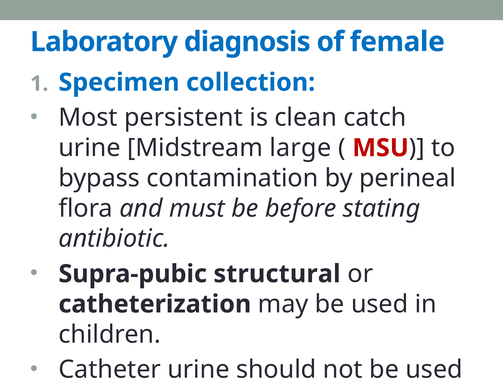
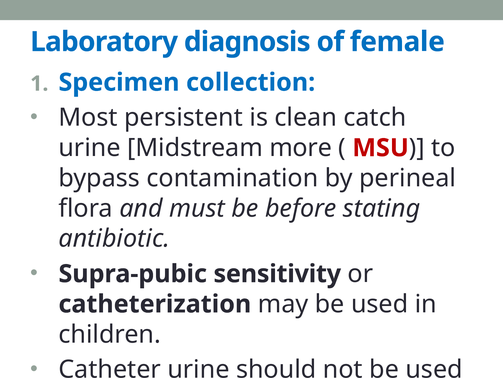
large: large -> more (301, 148)
structural: structural -> sensitivity (277, 273)
